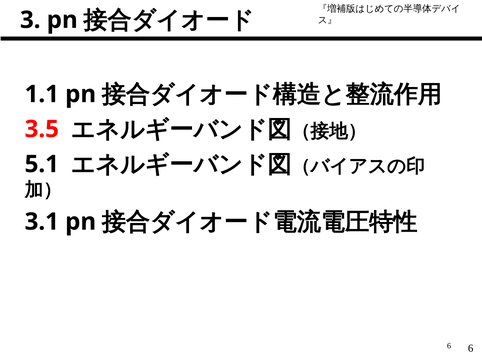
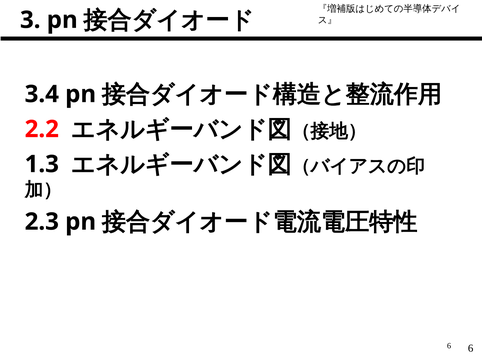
1.1: 1.1 -> 3.4 (42, 94)
3.5: 3.5 -> 2.2 (42, 129)
5.1: 5.1 -> 1.3 (42, 164)
3.1: 3.1 -> 2.3 (42, 221)
